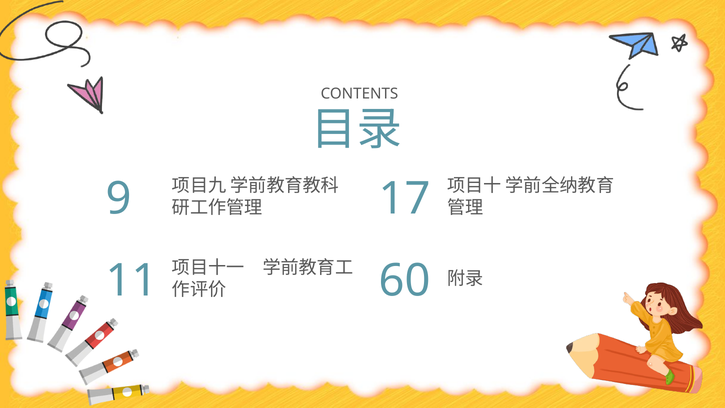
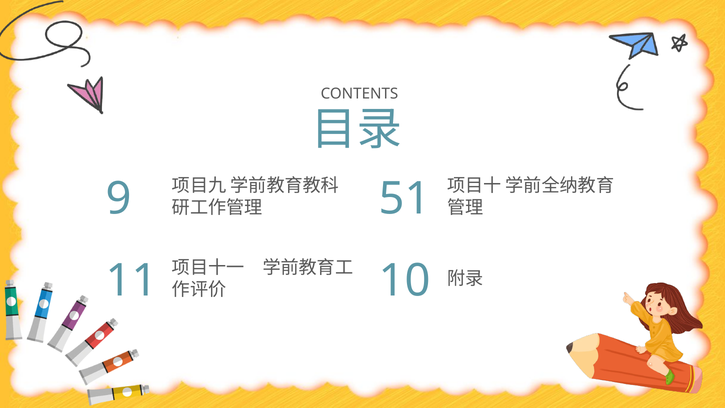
17: 17 -> 51 (405, 198)
60: 60 -> 10 (405, 280)
